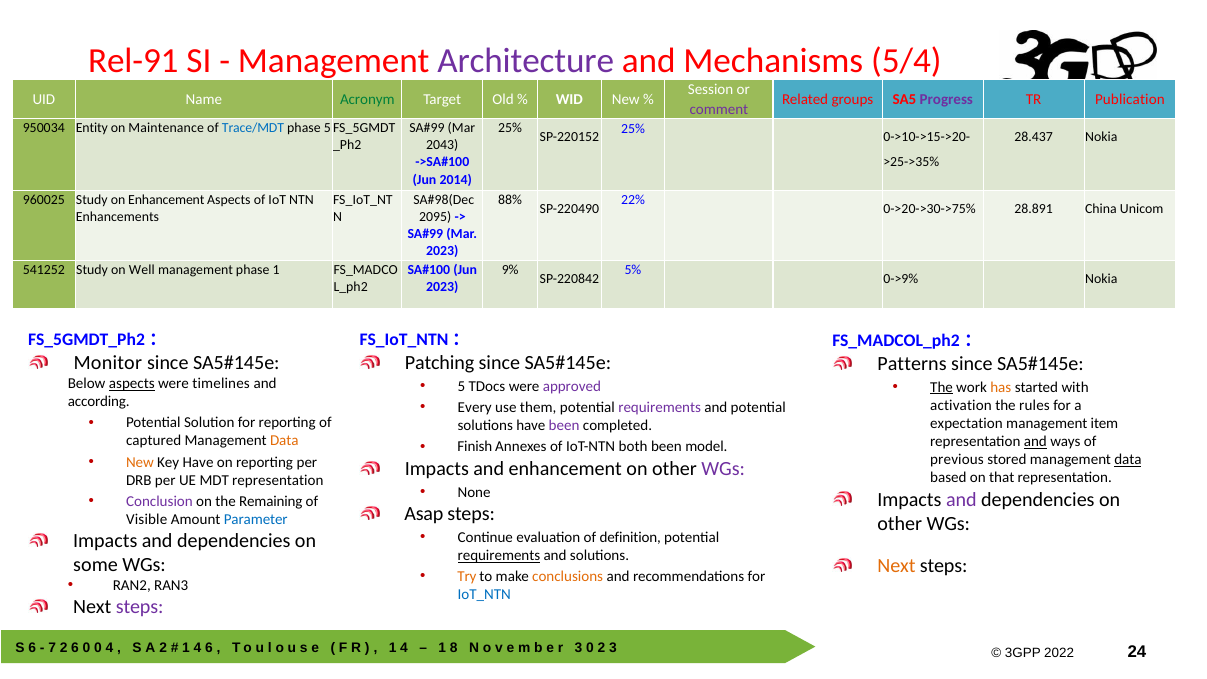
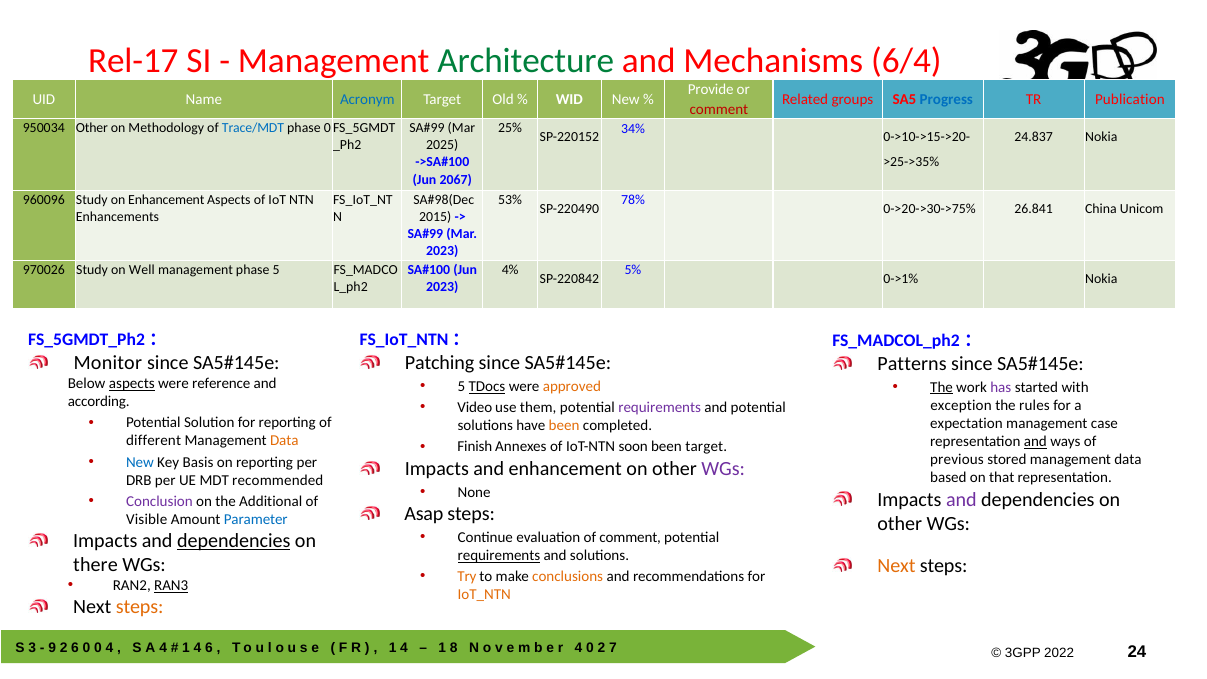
Rel-91: Rel-91 -> Rel-17 (133, 61)
Architecture colour: purple -> green (526, 61)
5/4: 5/4 -> 6/4 (906, 61)
Session: Session -> Provide (711, 90)
Acronym colour: green -> blue (367, 100)
Progress colour: purple -> blue (946, 100)
comment colour: purple -> red (719, 110)
950034 Entity: Entity -> Other (92, 128)
Maintenance: Maintenance -> Methodology (166, 128)
phase 5: 5 -> 0 (327, 128)
25%: 25% -> 34% (633, 129)
28.437: 28.437 -> 24.837 (1034, 137)
2043: 2043 -> 2025 (442, 145)
2014: 2014 -> 2067 (456, 179)
960025: 960025 -> 960096 (44, 200)
88%: 88% -> 53% (510, 200)
22%: 22% -> 78% (633, 200)
28.891: 28.891 -> 26.841 (1034, 208)
2095: 2095 -> 2015 (435, 217)
541252: 541252 -> 970026 (44, 270)
phase 1: 1 -> 5 (276, 270)
9%: 9% -> 4% (510, 270)
0->9%: 0->9% -> 0->1% (901, 279)
timelines: timelines -> reference (221, 384)
TDocs underline: none -> present (487, 387)
approved colour: purple -> orange (572, 387)
has colour: orange -> purple (1001, 387)
activation: activation -> exception (961, 406)
Every: Every -> Video (475, 408)
item: item -> case (1104, 424)
been colour: purple -> orange (564, 426)
captured: captured -> different (154, 441)
both: both -> soon (633, 447)
been model: model -> target (706, 447)
data underline: present -> none (1128, 460)
New colour: orange -> blue (140, 462)
Key Have: Have -> Basis (198, 462)
MDT representation: representation -> recommended (278, 480)
Remaining: Remaining -> Additional (271, 501)
of definition: definition -> comment (630, 537)
dependencies underline: none -> present (234, 541)
some: some -> there (96, 565)
RAN3 underline: none -> present (171, 586)
IoT_NTN colour: blue -> orange (484, 595)
steps colour: purple -> orange (140, 607)
6: 6 -> 3 (32, 648)
7: 7 -> 9 (52, 648)
A 2: 2 -> 4 (163, 648)
3: 3 -> 4 (579, 648)
2 3: 3 -> 7 (613, 648)
